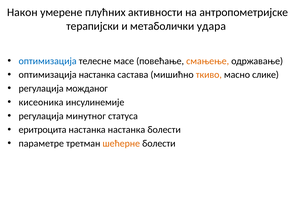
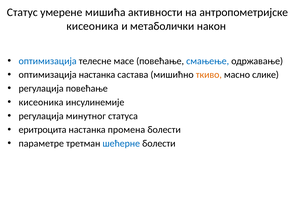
Након: Након -> Статус (22, 12)
плућних: плућних -> мишића (105, 12)
терапијски: терапијски -> кисеоника (93, 26)
удара: удара -> након (211, 26)
смањење colour: orange -> blue (208, 61)
регулација можданог: можданог -> повећање (87, 89)
настанка настанка: настанка -> промена (126, 130)
шећерне colour: orange -> blue (121, 144)
